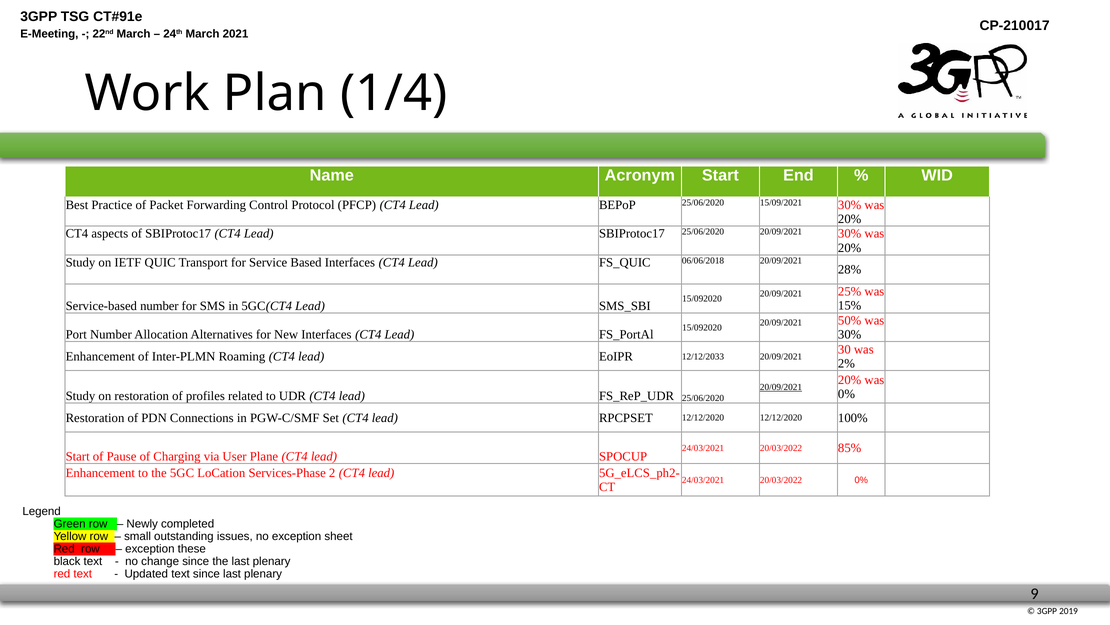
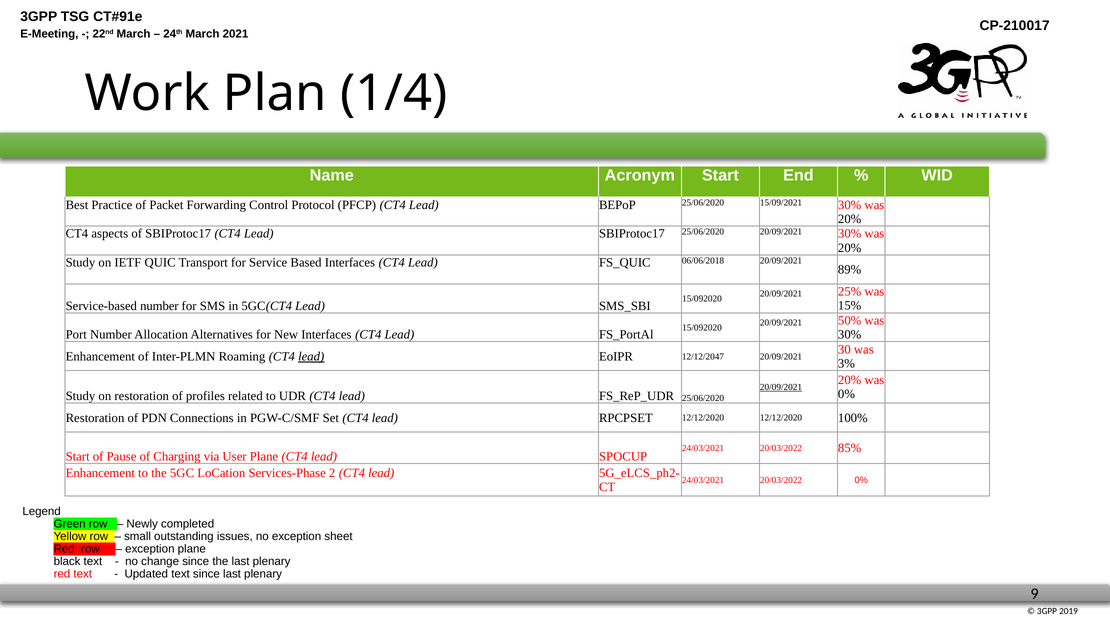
28%: 28% -> 89% (850, 270)
lead underline: none -> present (311, 356)
12/12/2033: 12/12/2033 -> 12/12/2047 (703, 356)
2%: 2% -> 3% (846, 363)
exception these: these -> plane (192, 549)
